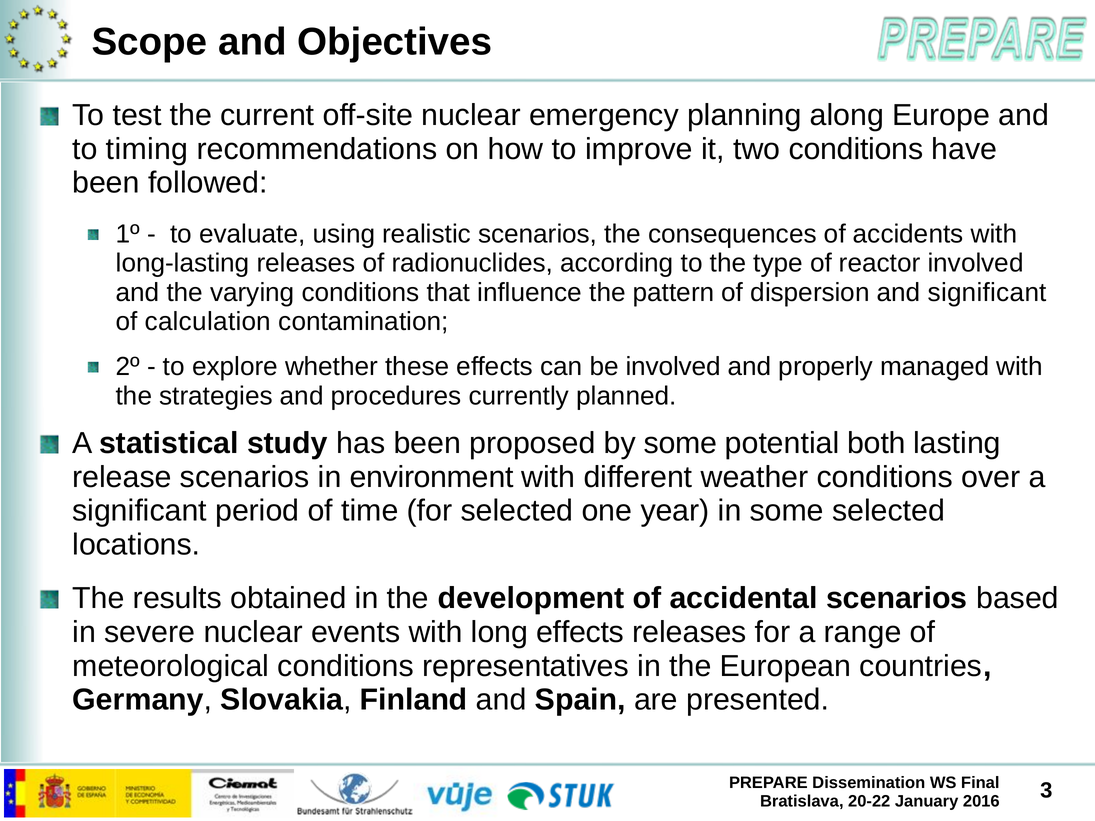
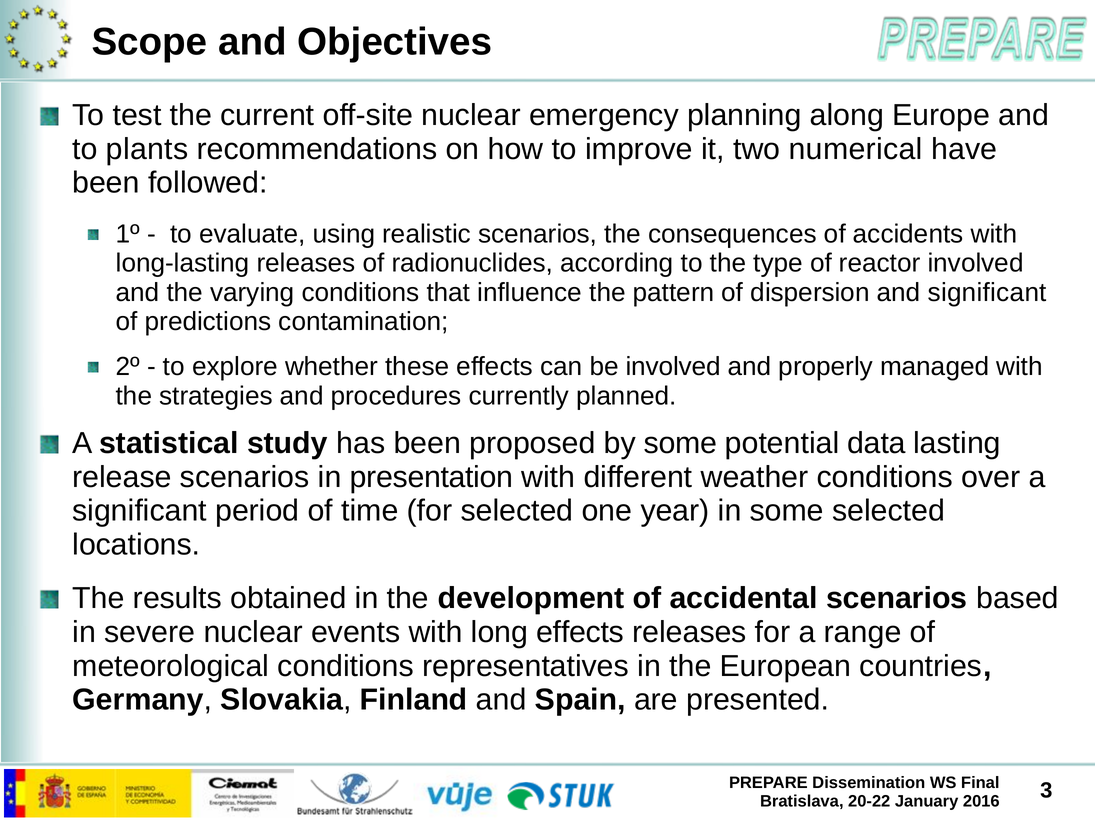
timing: timing -> plants (147, 149)
two conditions: conditions -> numerical (856, 149)
calculation: calculation -> predictions (208, 322)
both: both -> data (876, 443)
environment: environment -> presentation (432, 477)
